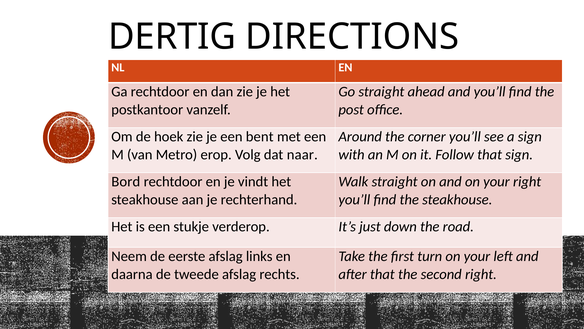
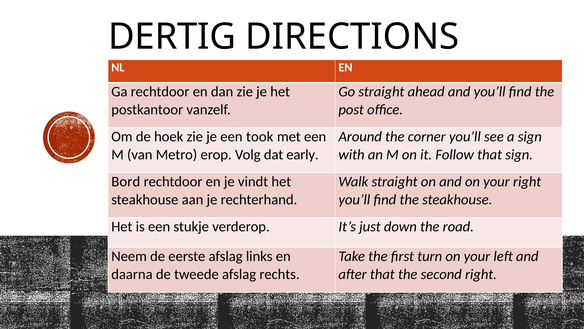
bent: bent -> took (260, 136)
naar: naar -> early (302, 154)
